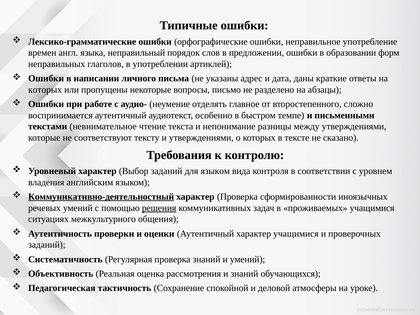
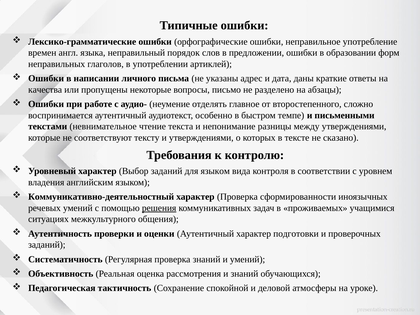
которых: которых -> качества (45, 90)
Коммуникативно-деятельностный underline: present -> none (101, 197)
характер учащимися: учащимися -> подготовки (296, 234)
